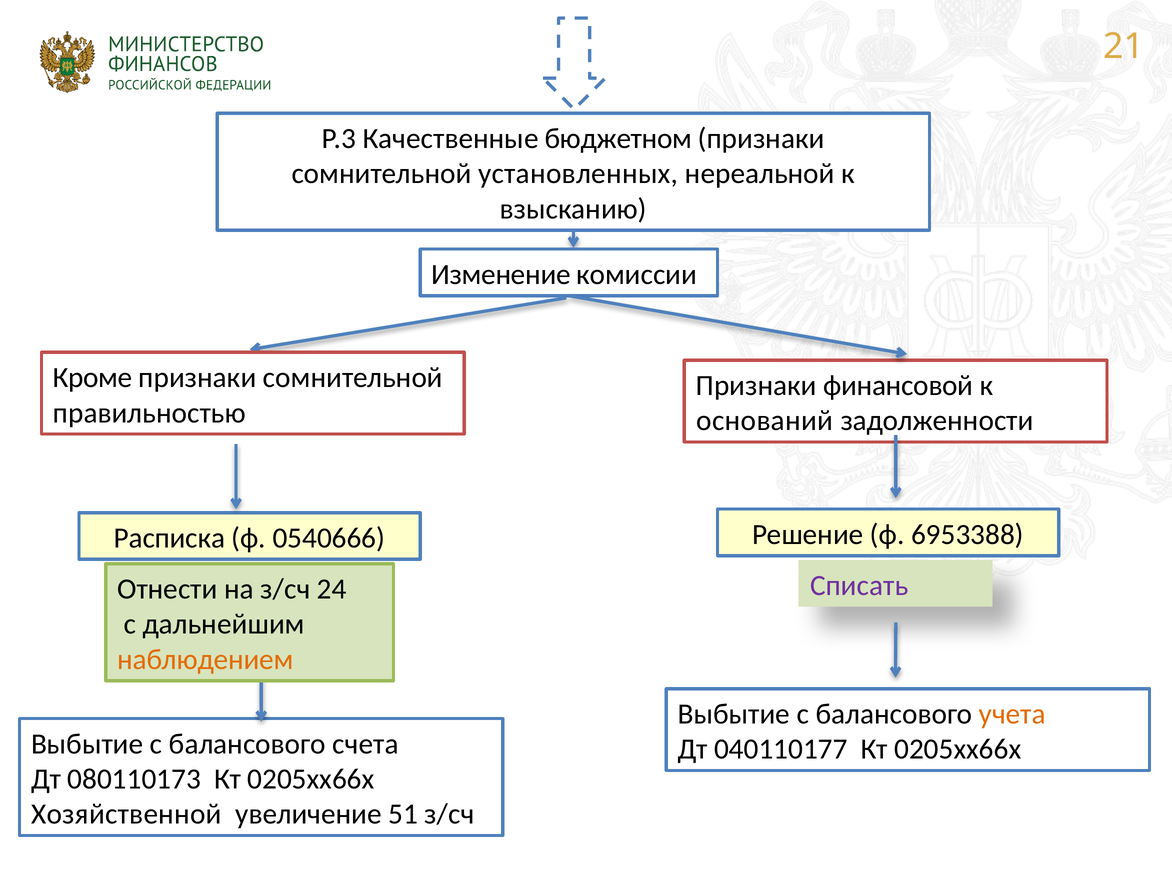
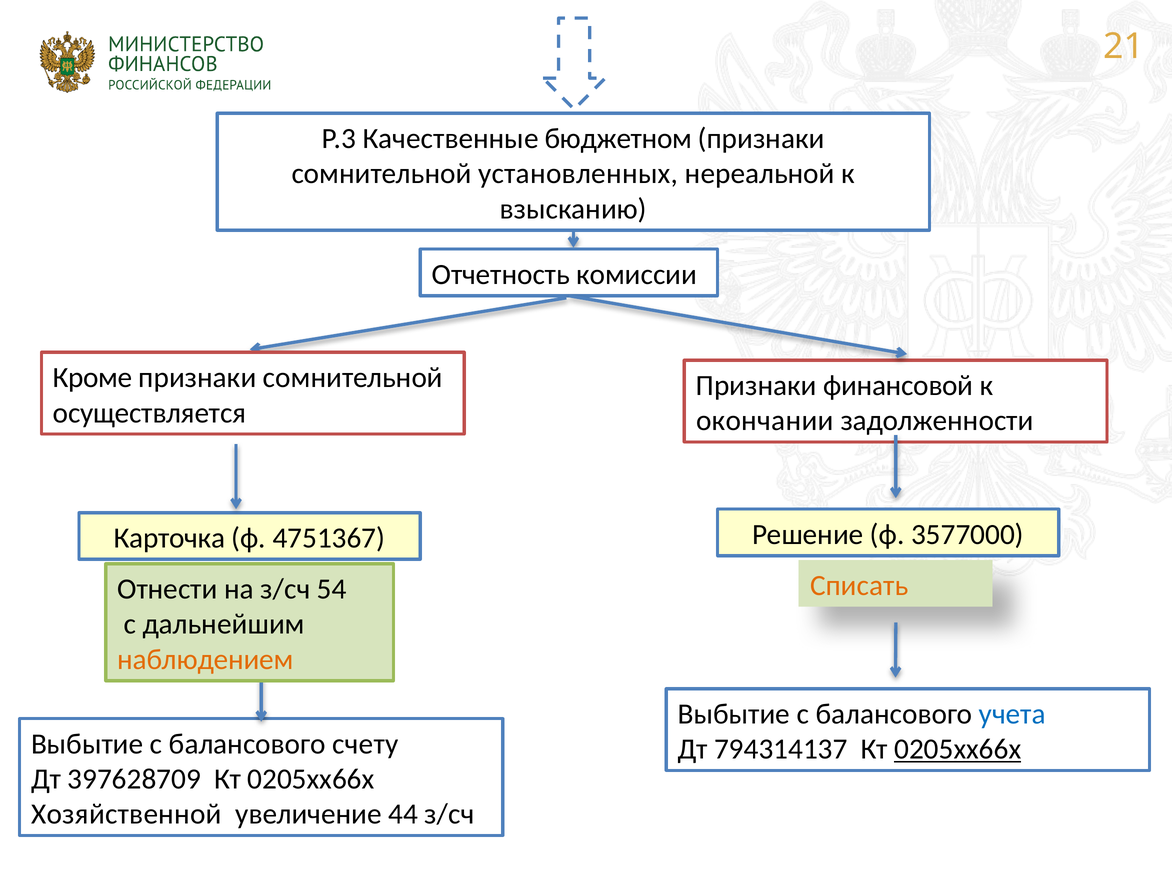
Изменение: Изменение -> Отчетность (501, 274)
правильностью: правильностью -> осуществляется (150, 413)
оснований: оснований -> окончании (765, 421)
6953388: 6953388 -> 3577000 (967, 534)
Расписка: Расписка -> Карточка (169, 538)
0540666: 0540666 -> 4751367 (329, 538)
Списать colour: purple -> orange (859, 585)
24: 24 -> 54 (332, 589)
учета colour: orange -> blue (1012, 714)
счета: счета -> счету (365, 744)
040110177: 040110177 -> 794314137 (781, 749)
0205хх66х underline: none -> present (958, 749)
080110173: 080110173 -> 397628709 (134, 779)
51: 51 -> 44 (403, 814)
